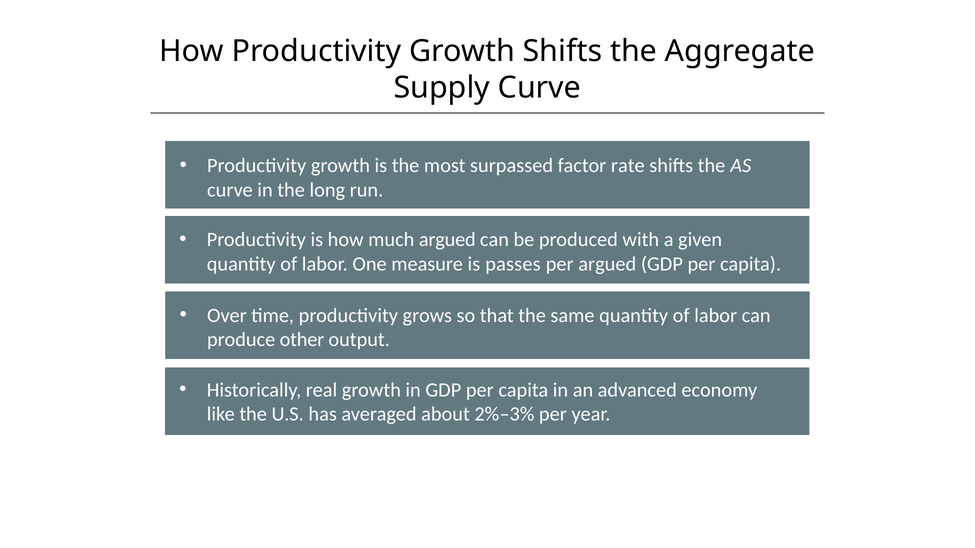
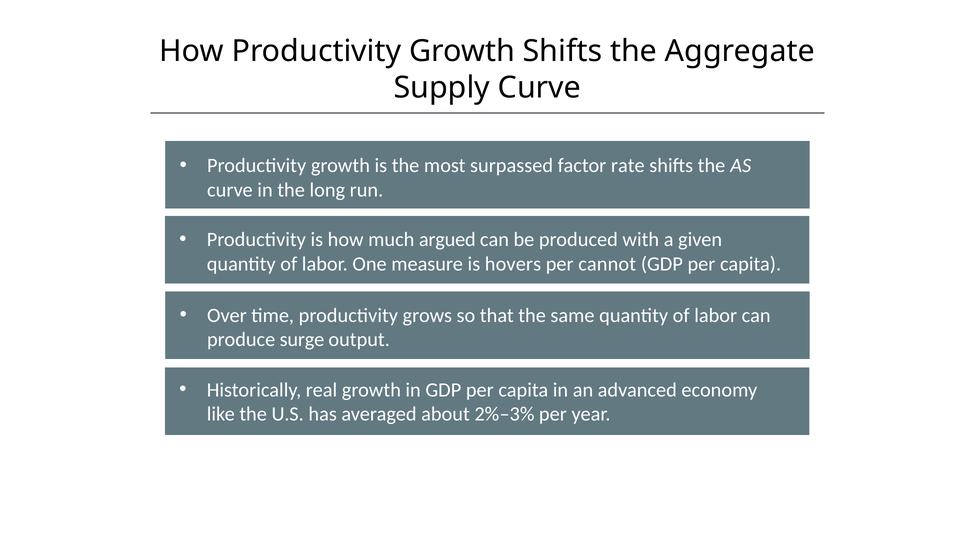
passes: passes -> hovers (513, 264)
per argued: argued -> cannot (607, 264)
other: other -> surge (302, 340)
